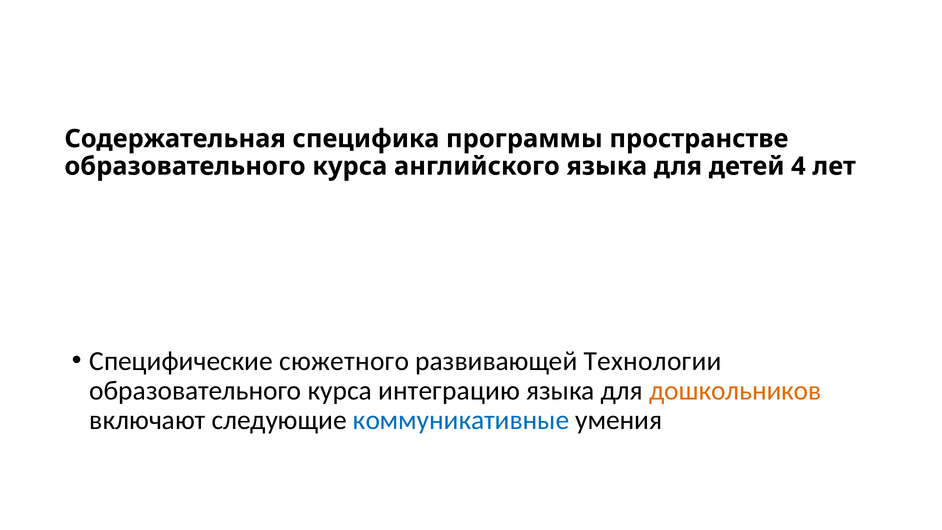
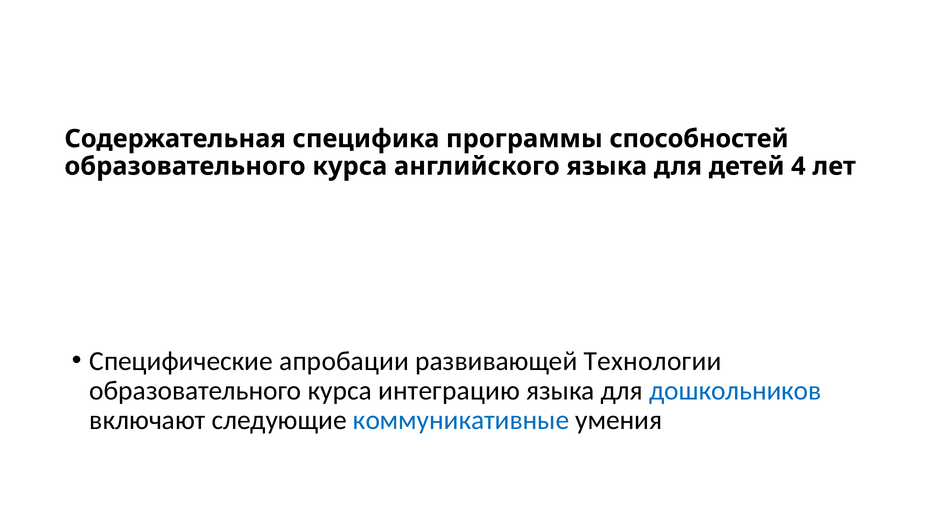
пространстве: пространстве -> способностей (699, 139)
сюжетного: сюжетного -> апробации (344, 361)
дошкольников colour: orange -> blue (735, 391)
